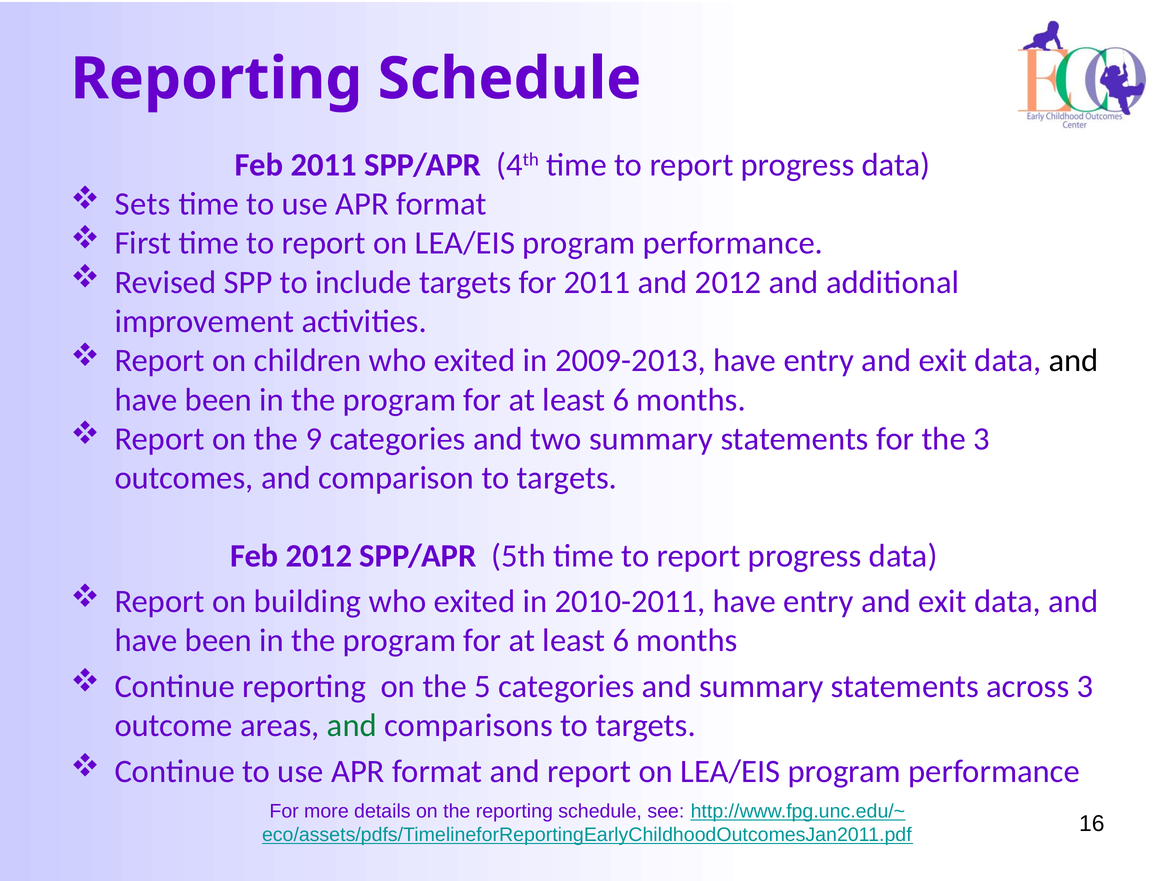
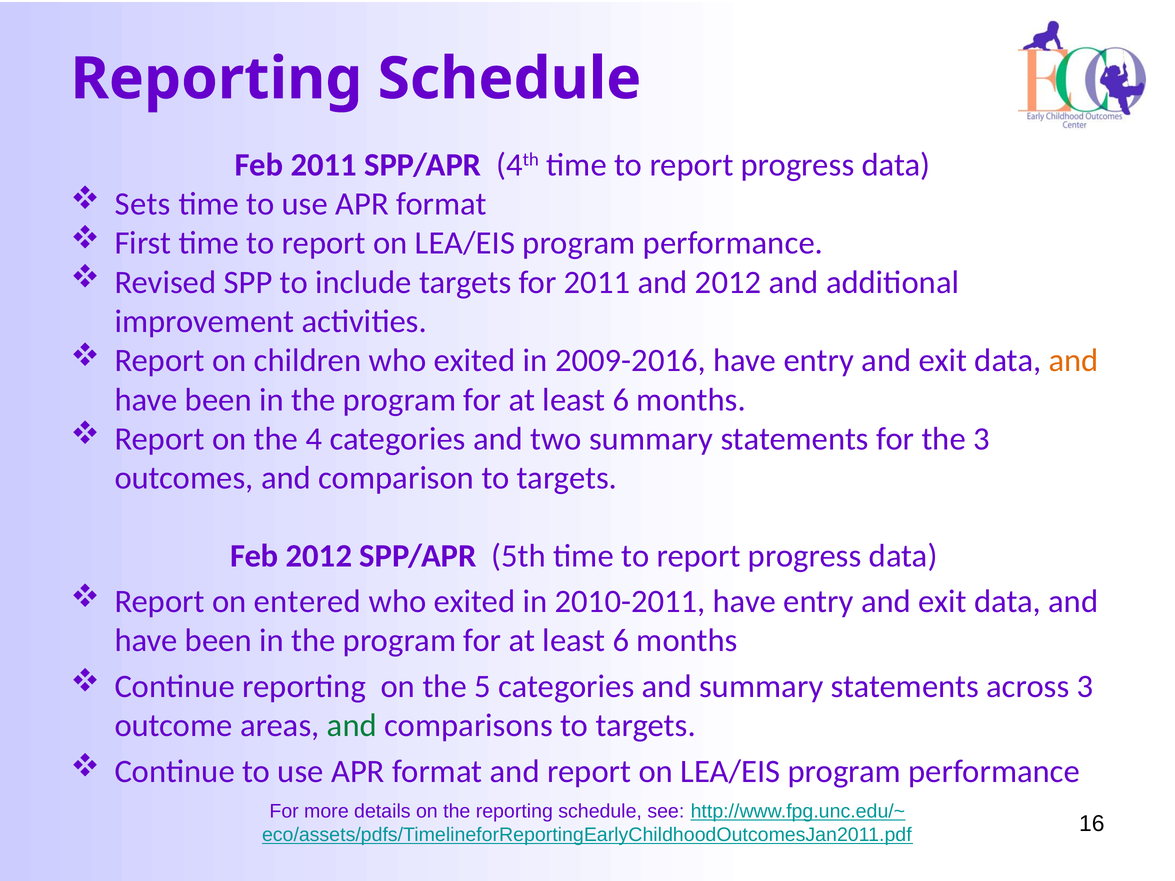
2009-2013: 2009-2013 -> 2009-2016 (631, 361)
and colour: black -> orange (1074, 361)
9: 9 -> 4 (314, 439)
building: building -> entered (307, 602)
